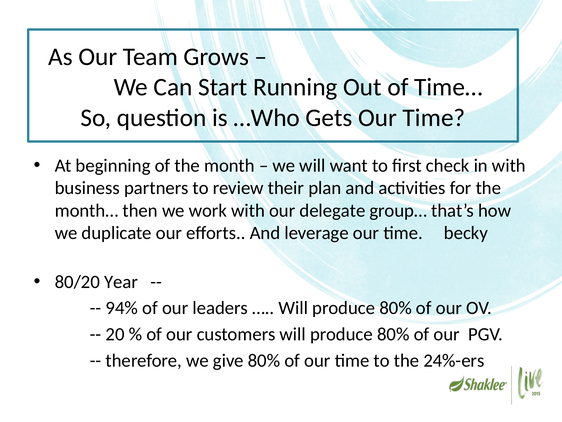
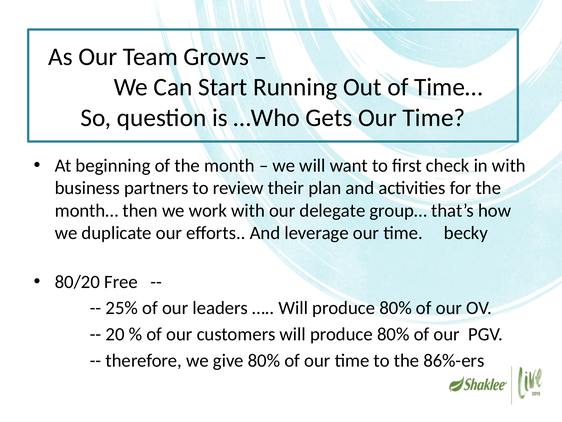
Year: Year -> Free (121, 282)
94%: 94% -> 25% (122, 308)
24%-ers: 24%-ers -> 86%-ers (454, 360)
